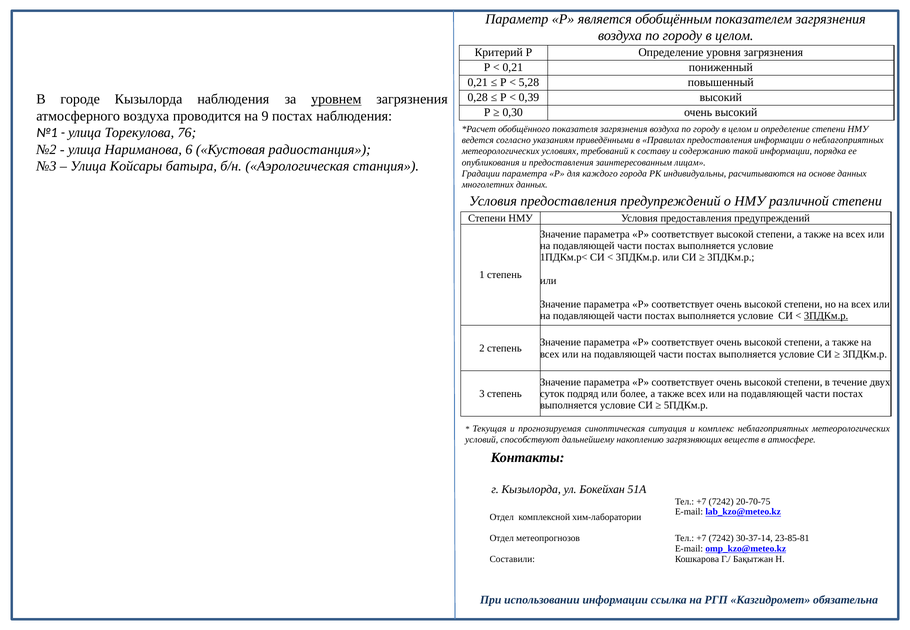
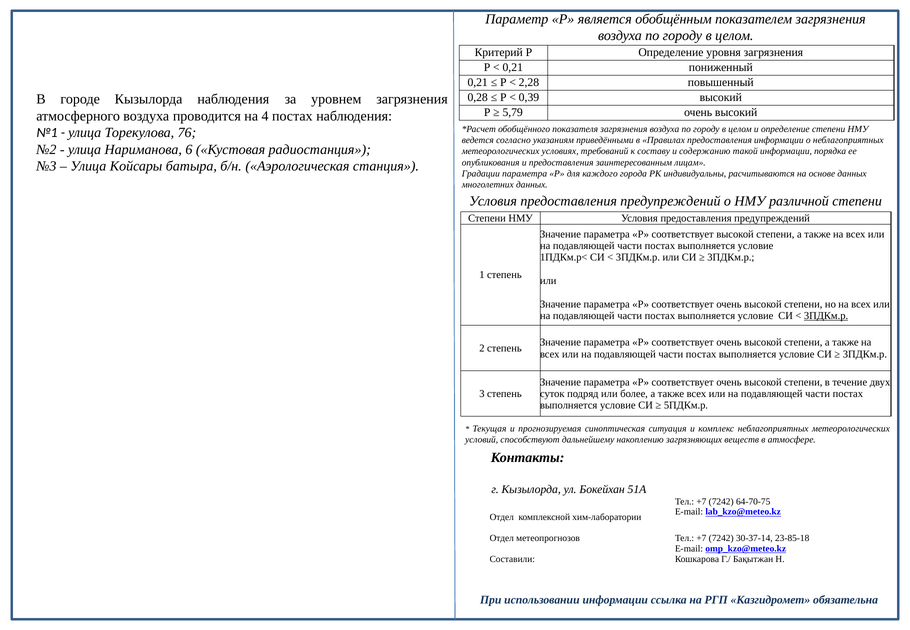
5,28: 5,28 -> 2,28 (529, 83)
уровнем underline: present -> none (336, 99)
0,30: 0,30 -> 5,79 (513, 113)
9: 9 -> 4 (265, 116)
20-70-75: 20-70-75 -> 64-70-75 (753, 502)
23-85-81: 23-85-81 -> 23-85-18 (792, 538)
